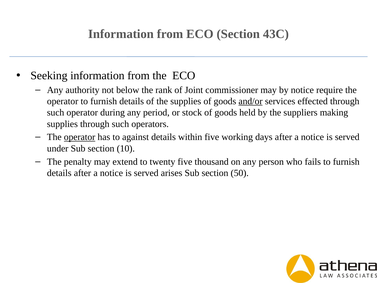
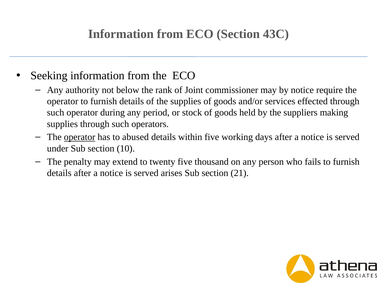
and/or underline: present -> none (251, 101)
against: against -> abused (136, 137)
50: 50 -> 21 (240, 173)
